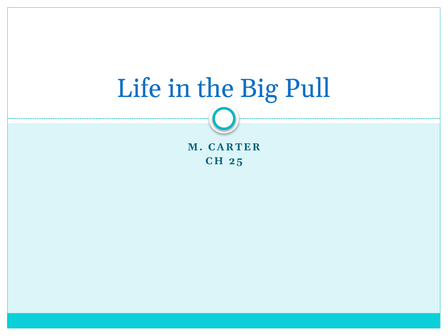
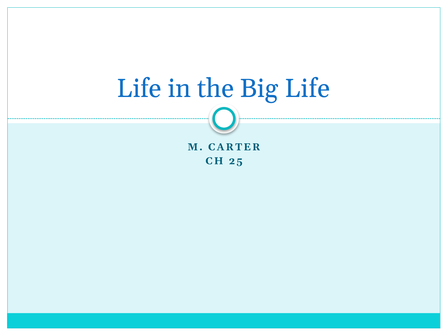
Big Pull: Pull -> Life (308, 88)
